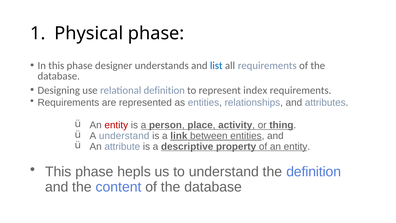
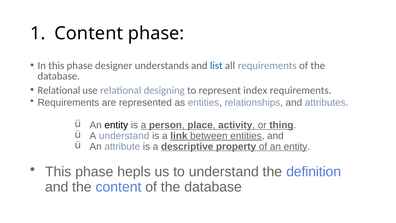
Physical: Physical -> Content (89, 33)
Designing: Designing -> Relational (59, 90)
relational definition: definition -> designing (164, 90)
entity colour: red -> black (116, 125)
